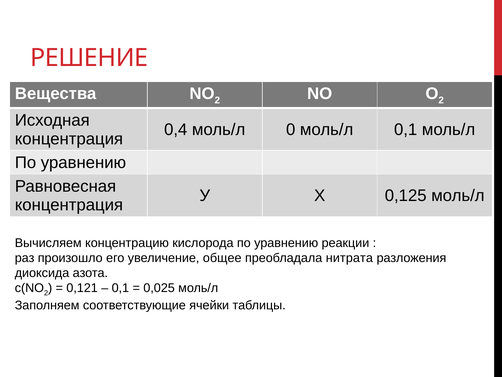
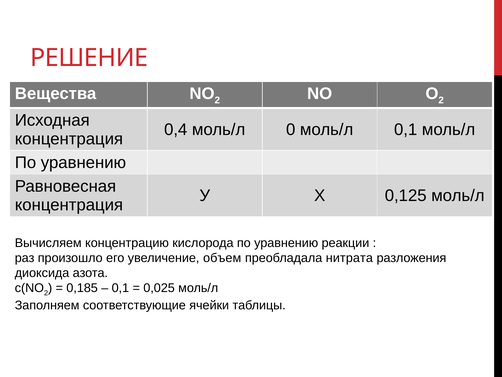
общее: общее -> объем (222, 258)
0,121: 0,121 -> 0,185 (82, 288)
